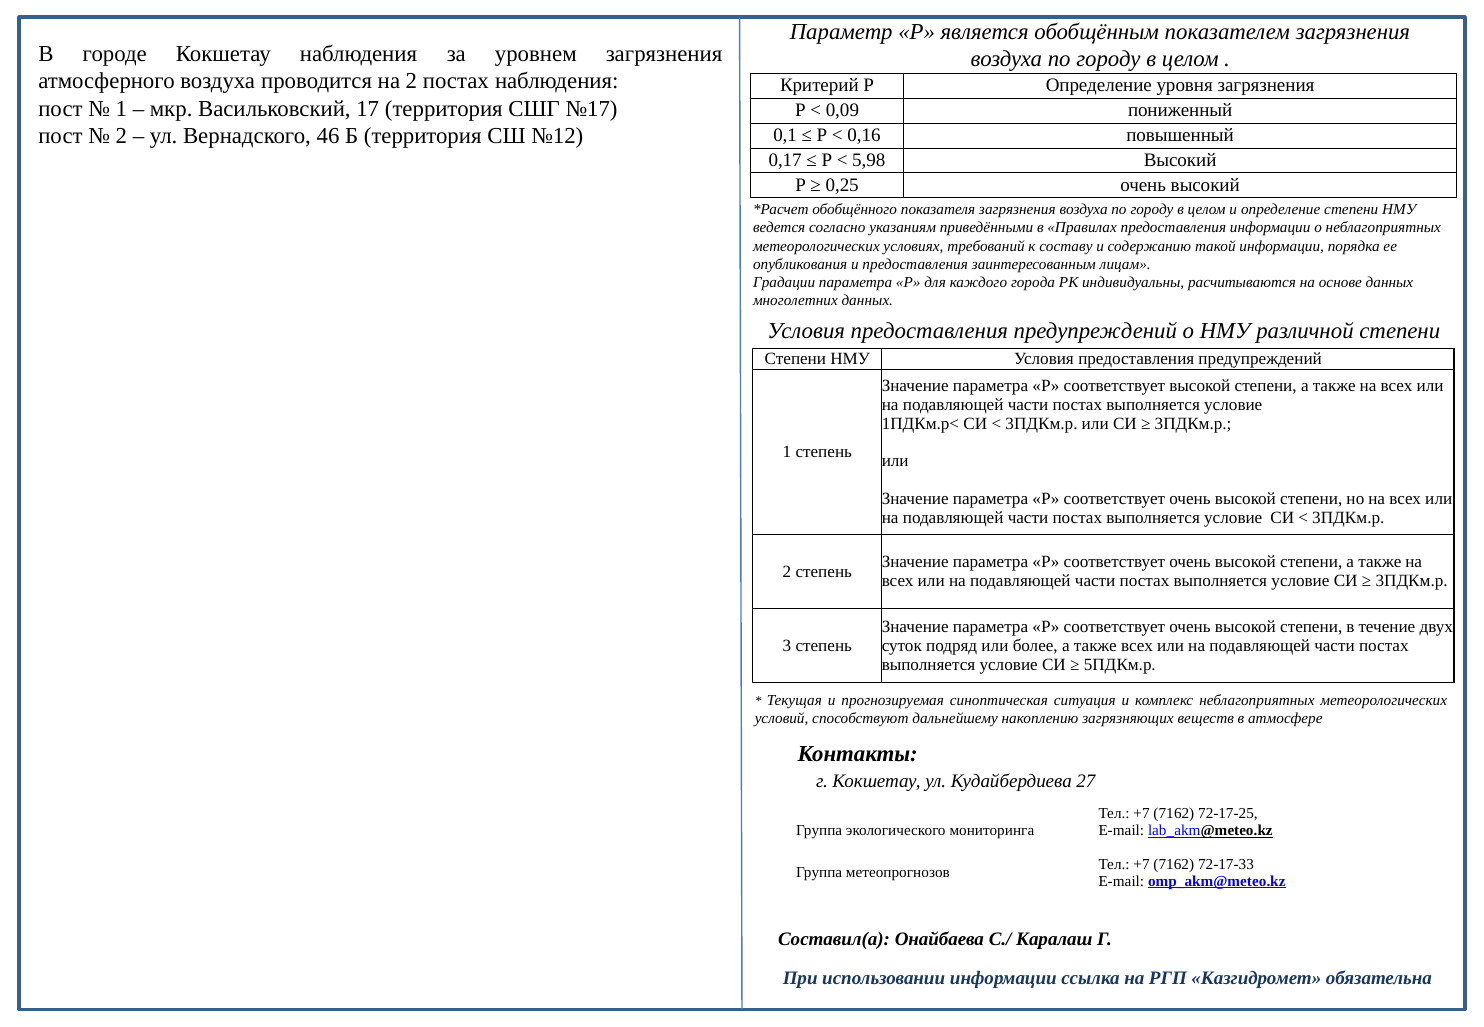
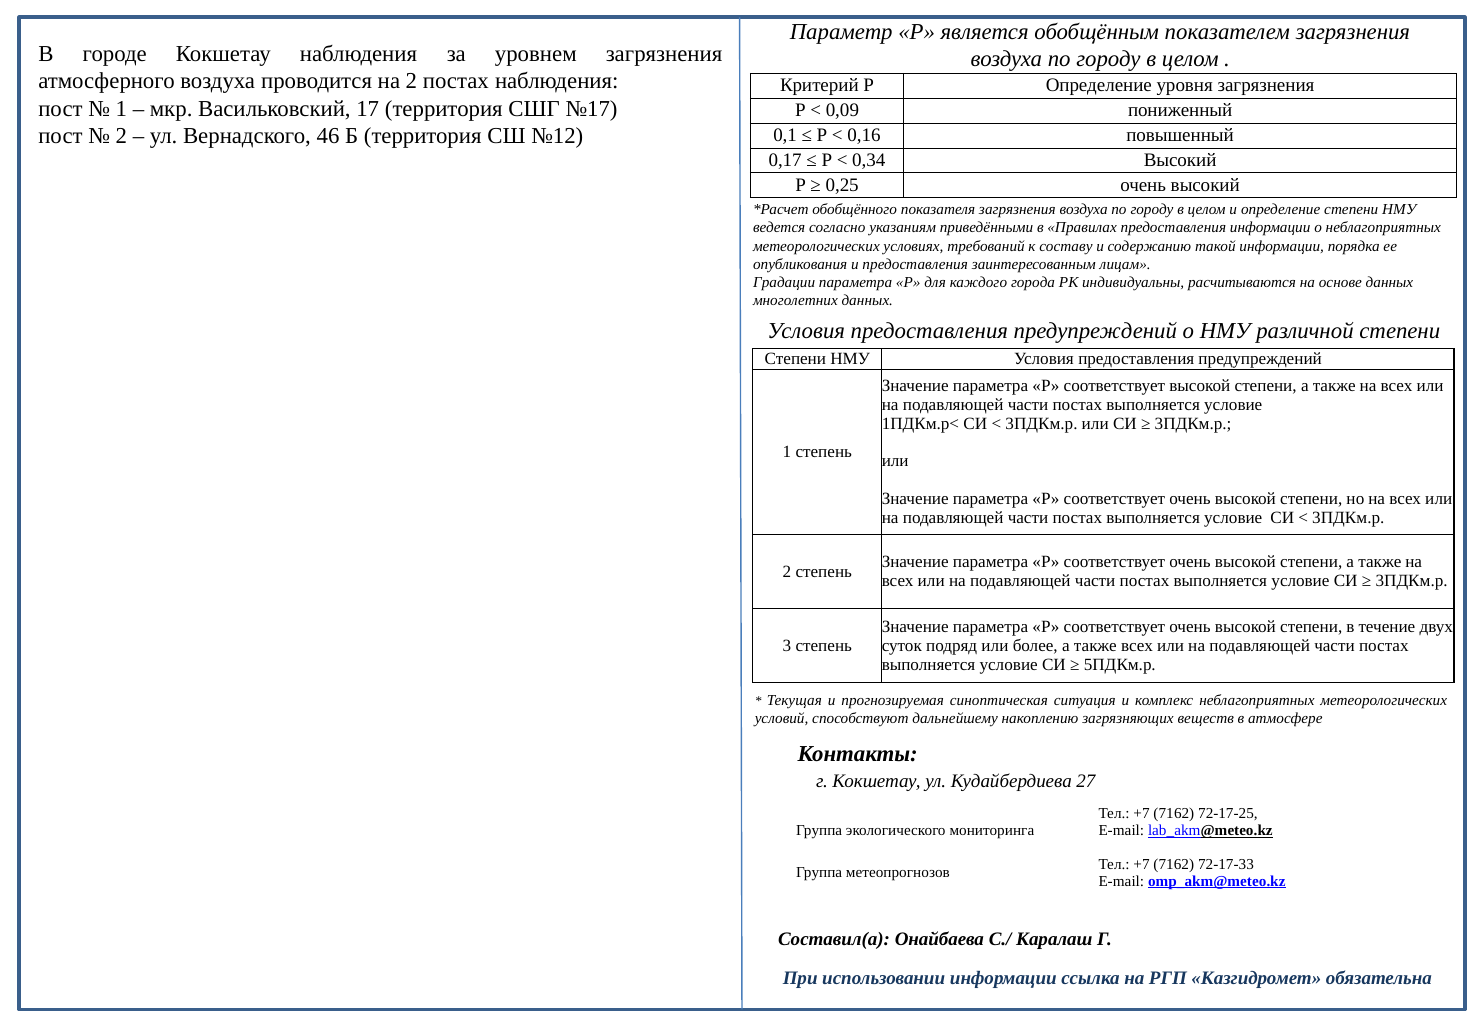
5,98: 5,98 -> 0,34 (869, 160)
